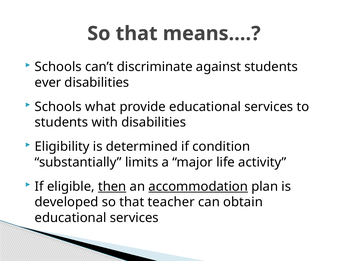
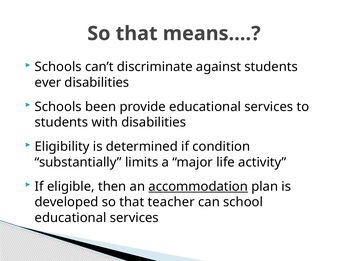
what: what -> been (101, 107)
then underline: present -> none (112, 186)
obtain: obtain -> school (243, 202)
